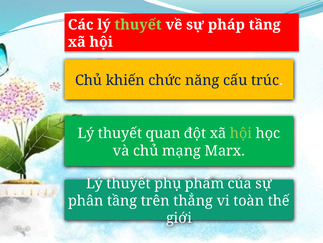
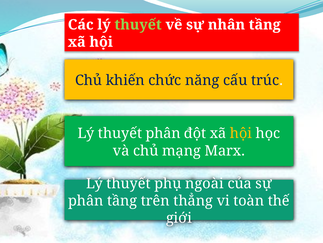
pháp: pháp -> nhân (226, 25)
thuyết quan: quan -> phân (163, 133)
hội colour: light green -> yellow (241, 133)
phẩm: phẩm -> ngoài (204, 183)
